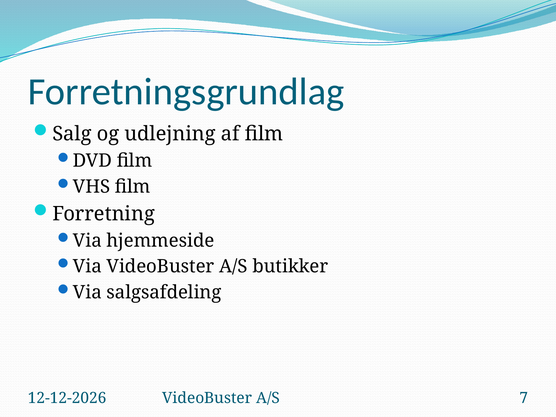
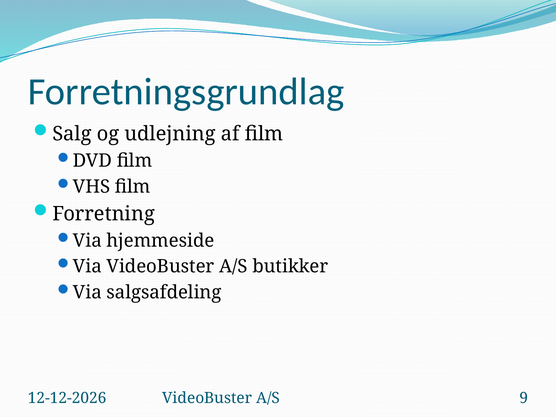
7: 7 -> 9 (524, 398)
